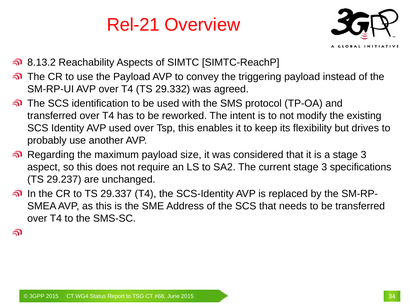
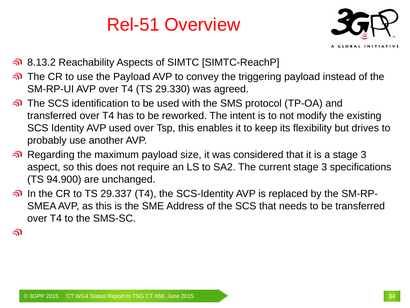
Rel-21: Rel-21 -> Rel-51 (133, 25)
29.332: 29.332 -> 29.330 (173, 89)
29.237: 29.237 -> 94.900 (64, 179)
